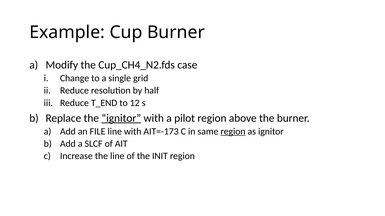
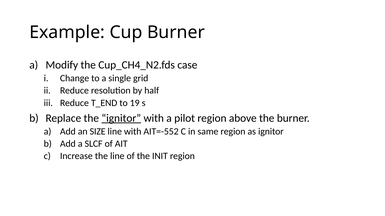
12: 12 -> 19 (135, 103)
FILE: FILE -> SIZE (98, 132)
AIT=-173: AIT=-173 -> AIT=-552 (161, 132)
region underline: present -> none (233, 132)
